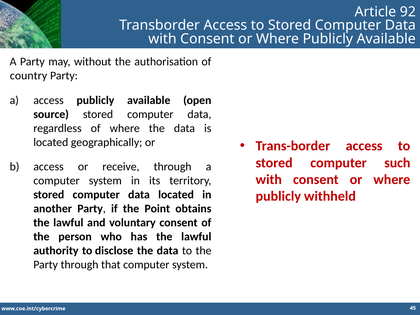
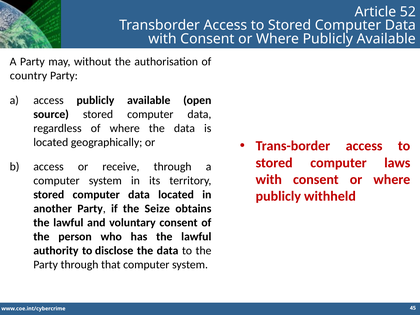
92: 92 -> 52 (408, 12)
such: such -> laws (397, 163)
Point: Point -> Seize (157, 209)
